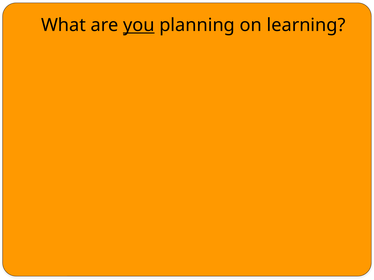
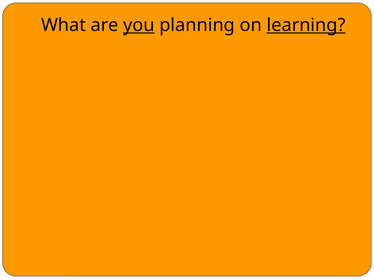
learning underline: none -> present (306, 25)
